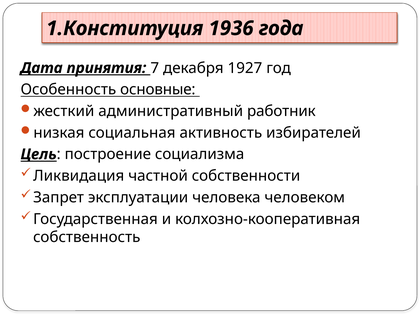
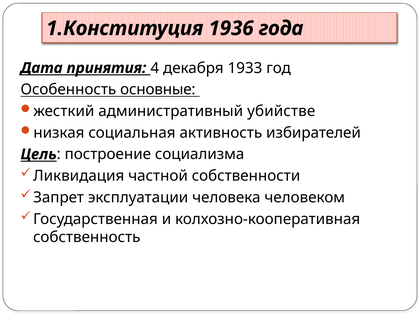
7: 7 -> 4 (155, 68)
1927: 1927 -> 1933 (245, 68)
работник: работник -> убийстве (281, 111)
